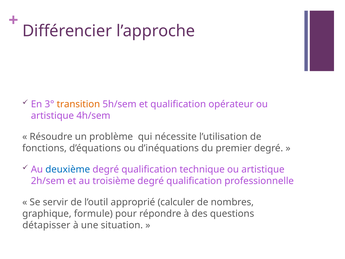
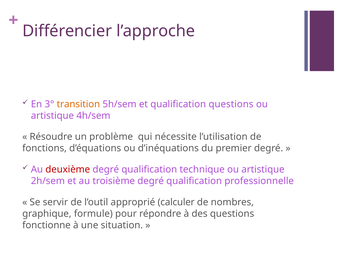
qualification opérateur: opérateur -> questions (231, 104)
deuxième colour: blue -> red (68, 169)
détapisser: détapisser -> fonctionne (46, 225)
